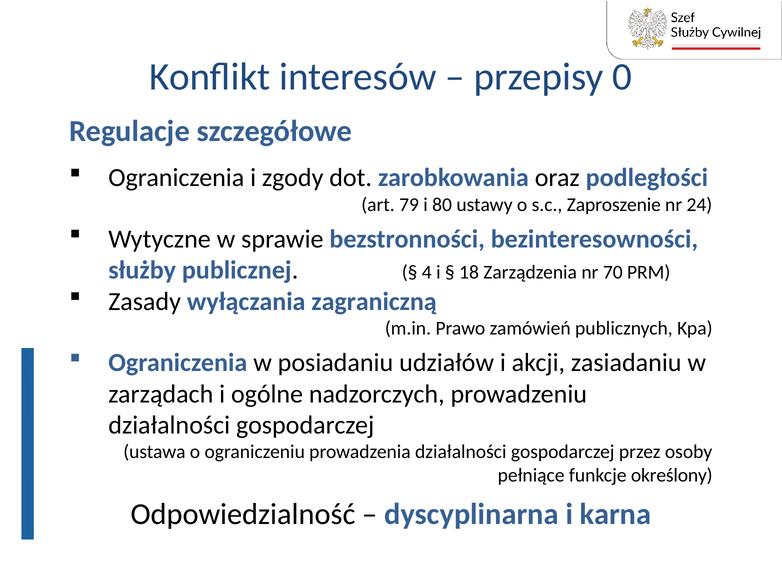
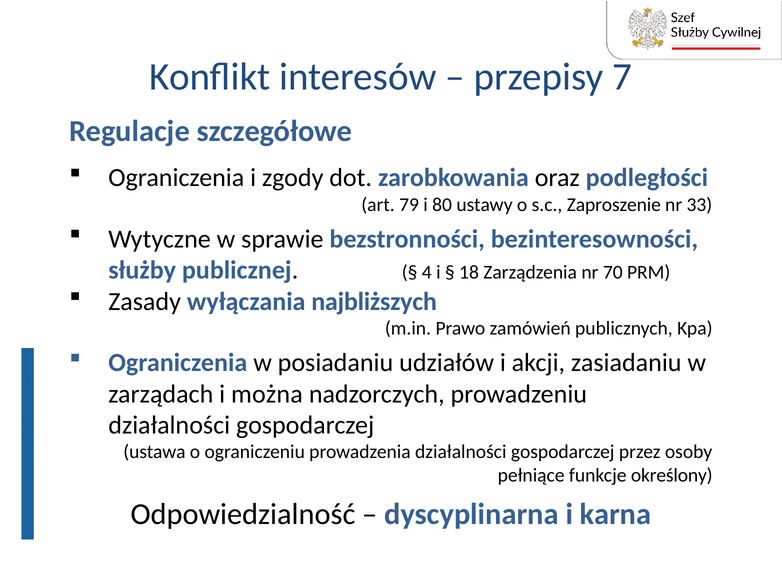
0: 0 -> 7 (622, 77)
24: 24 -> 33 (699, 205)
zagraniczną: zagraniczną -> najbliższych (374, 302)
ogólne: ogólne -> można (267, 394)
